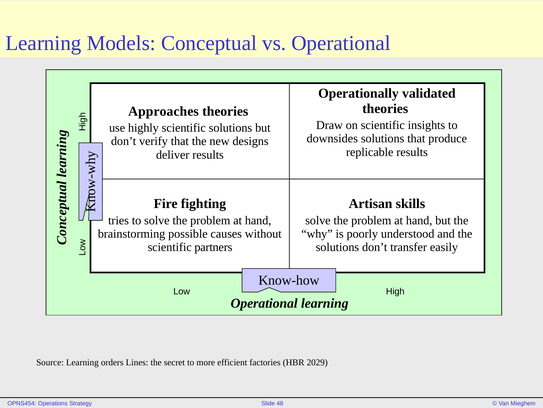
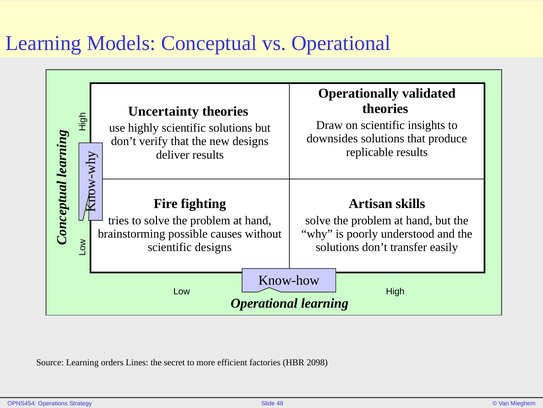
Approaches: Approaches -> Uncertainty (163, 111)
scientific partners: partners -> designs (213, 247)
2029: 2029 -> 2098 (317, 362)
